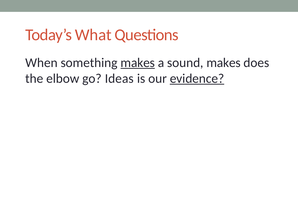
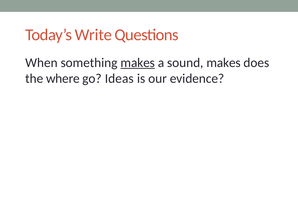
What: What -> Write (93, 35)
elbow: elbow -> where (63, 78)
evidence underline: present -> none (197, 78)
